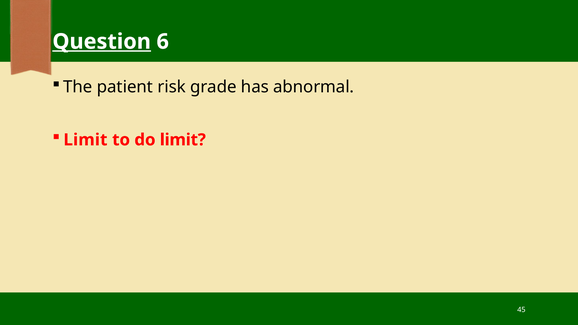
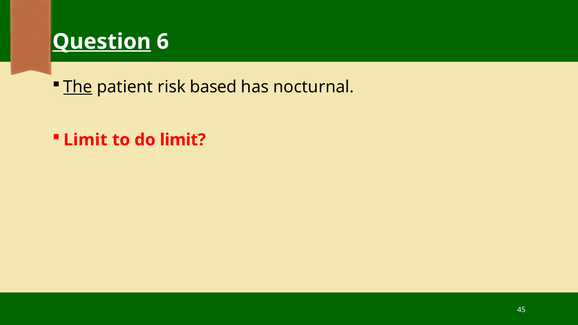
The underline: none -> present (78, 87)
grade: grade -> based (213, 87)
abnormal: abnormal -> nocturnal (314, 87)
